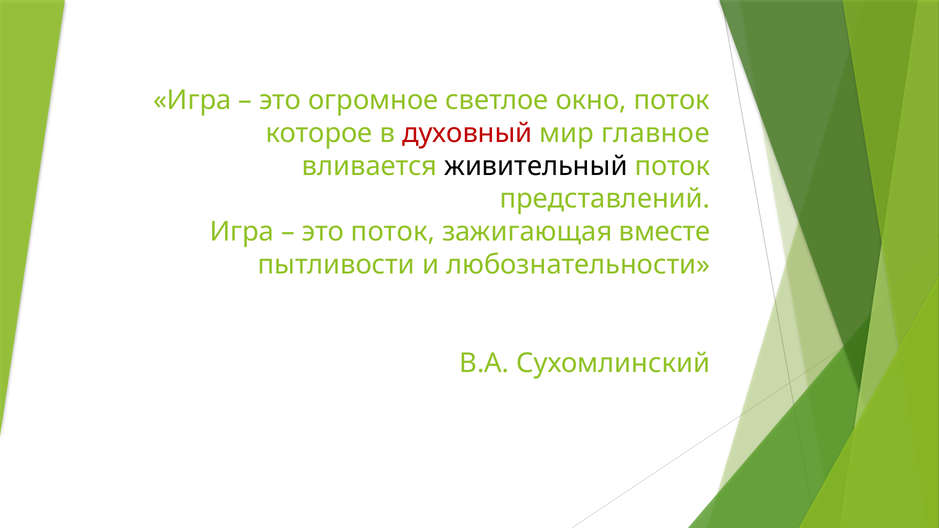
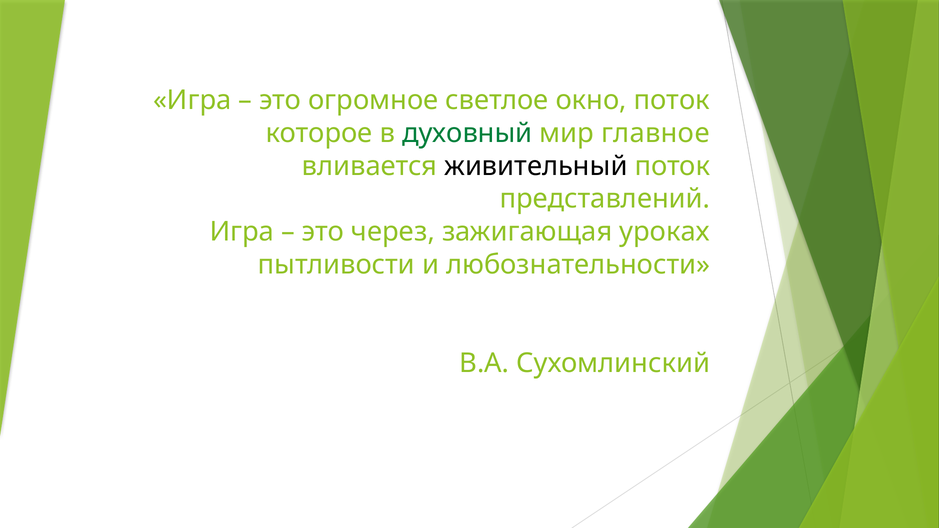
духовный colour: red -> green (467, 133)
это поток: поток -> через (393, 232)
вместе: вместе -> уроках (665, 232)
